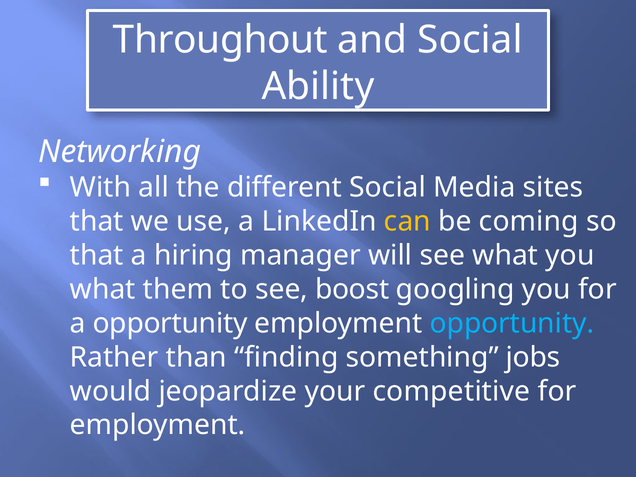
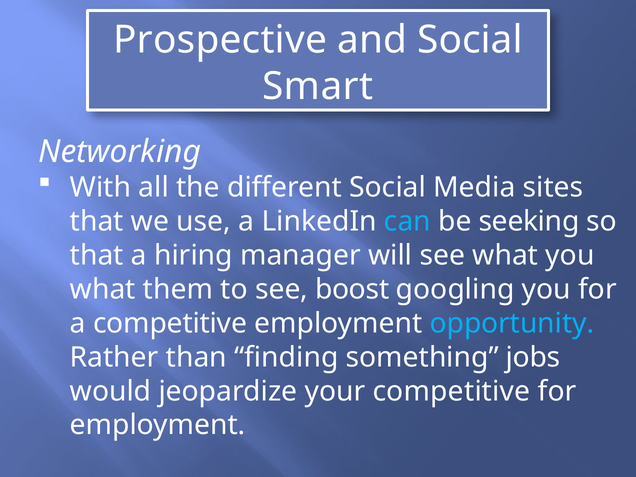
Throughout: Throughout -> Prospective (220, 40)
Ability: Ability -> Smart (318, 86)
can colour: yellow -> light blue (407, 222)
coming: coming -> seeking (529, 222)
a opportunity: opportunity -> competitive (170, 323)
